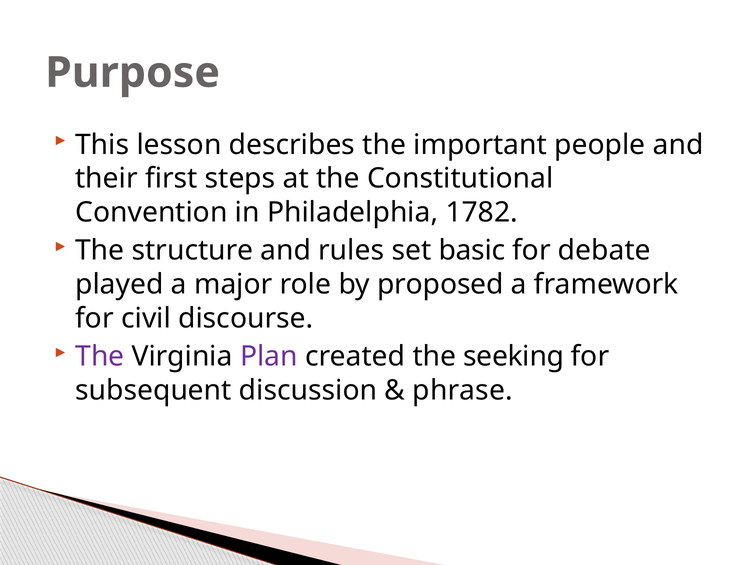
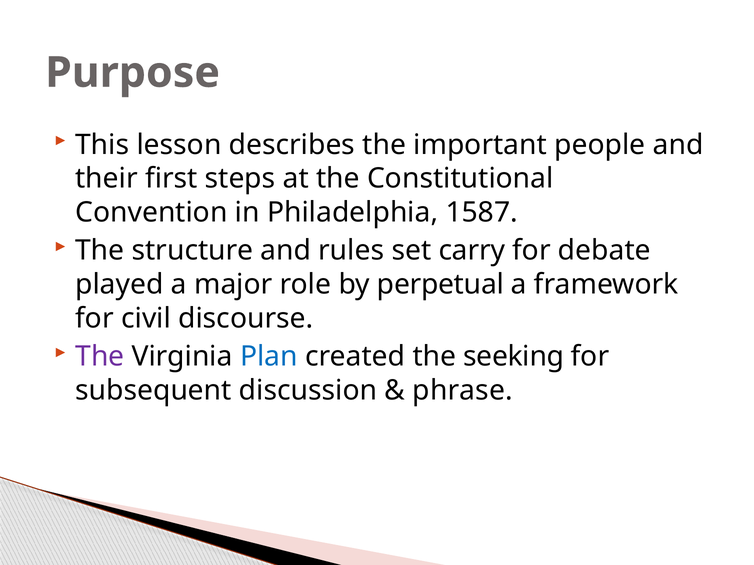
1782: 1782 -> 1587 (482, 213)
basic: basic -> carry (472, 251)
proposed: proposed -> perpetual (440, 285)
Plan colour: purple -> blue (269, 357)
